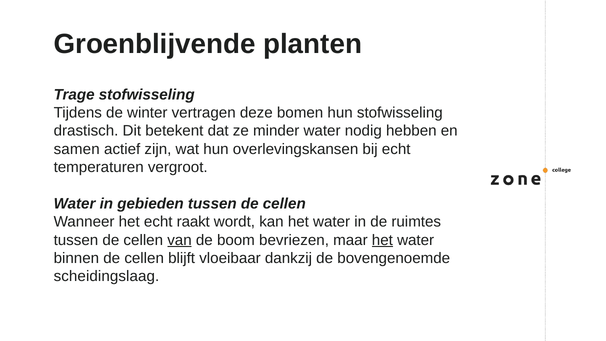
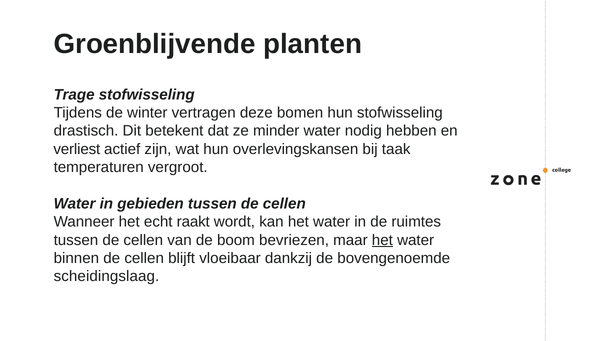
samen: samen -> verliest (77, 149)
bij echt: echt -> taak (396, 149)
van underline: present -> none (179, 240)
